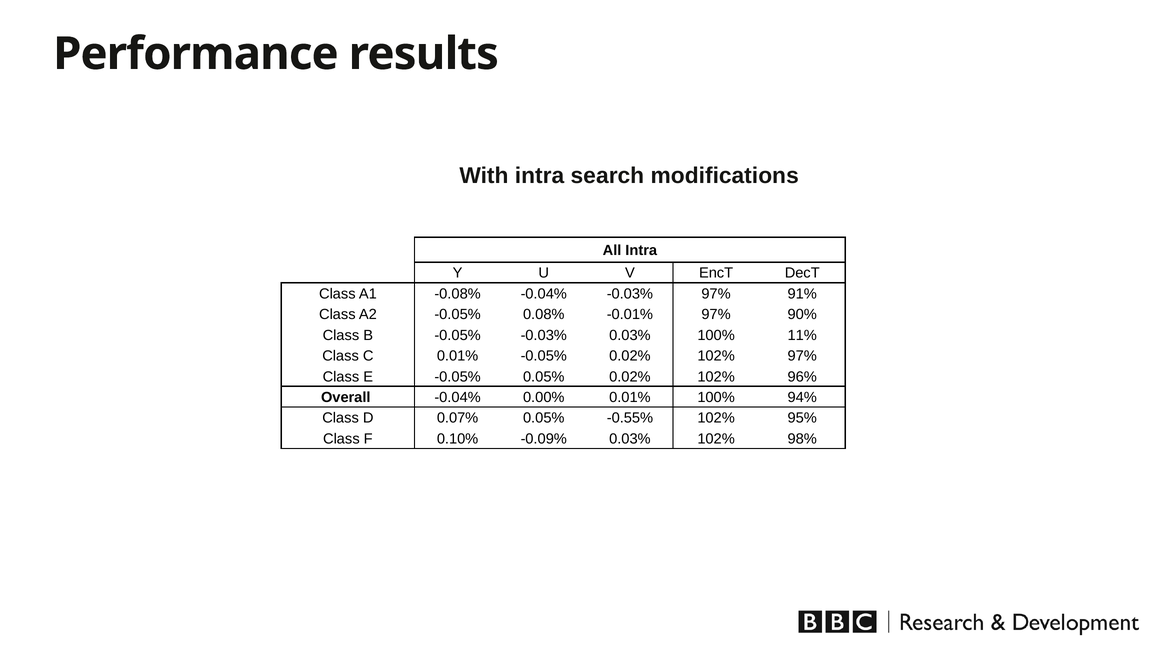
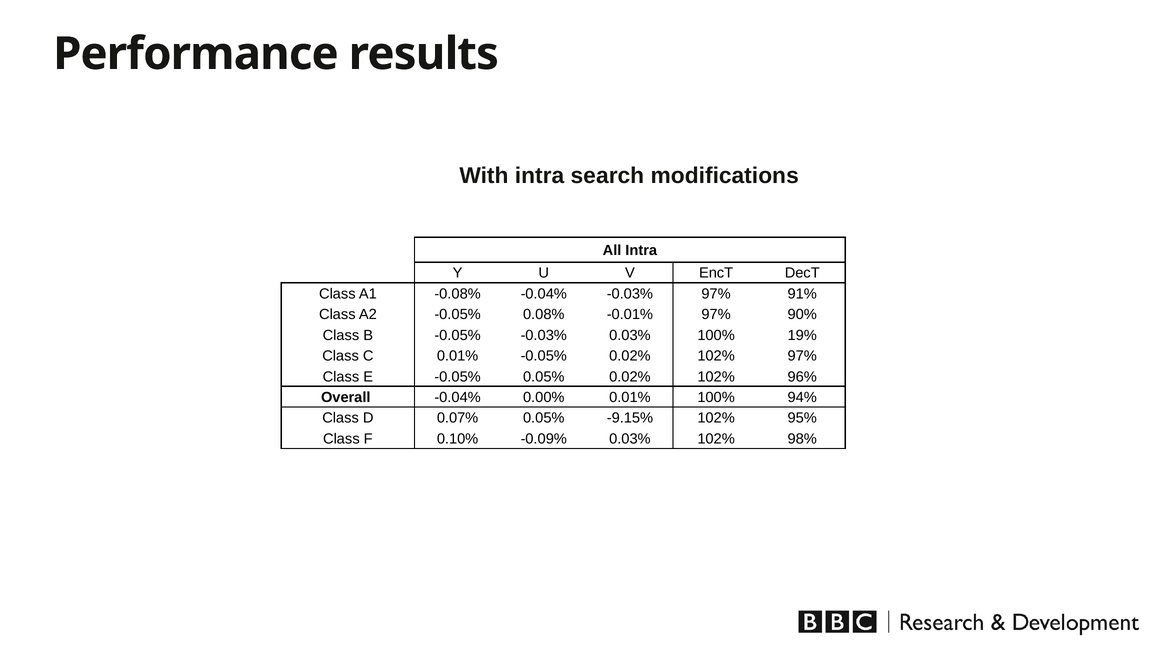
11%: 11% -> 19% (802, 335)
-0.55%: -0.55% -> -9.15% (630, 418)
